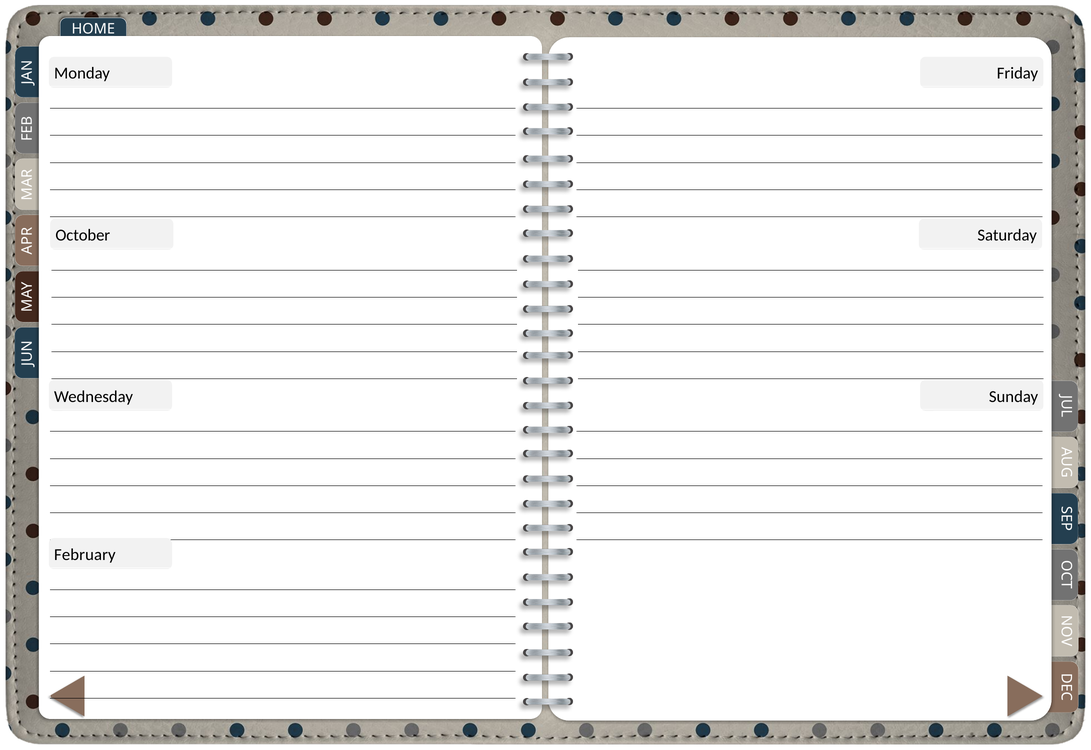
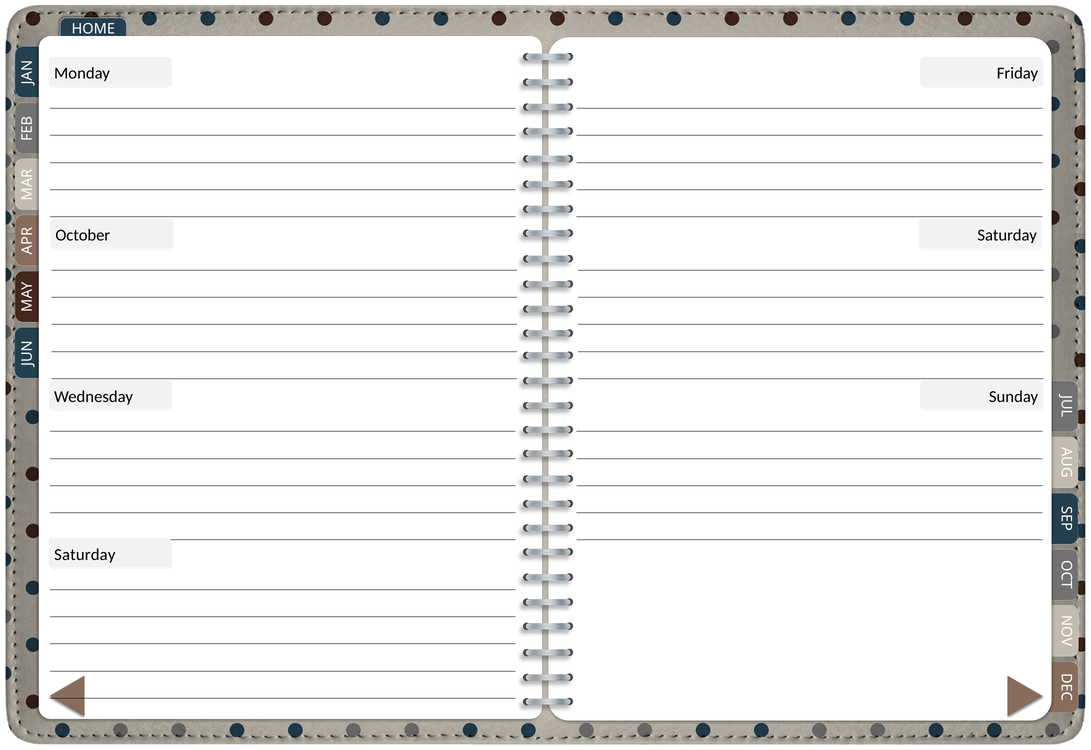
February: February -> Saturday (85, 555)
